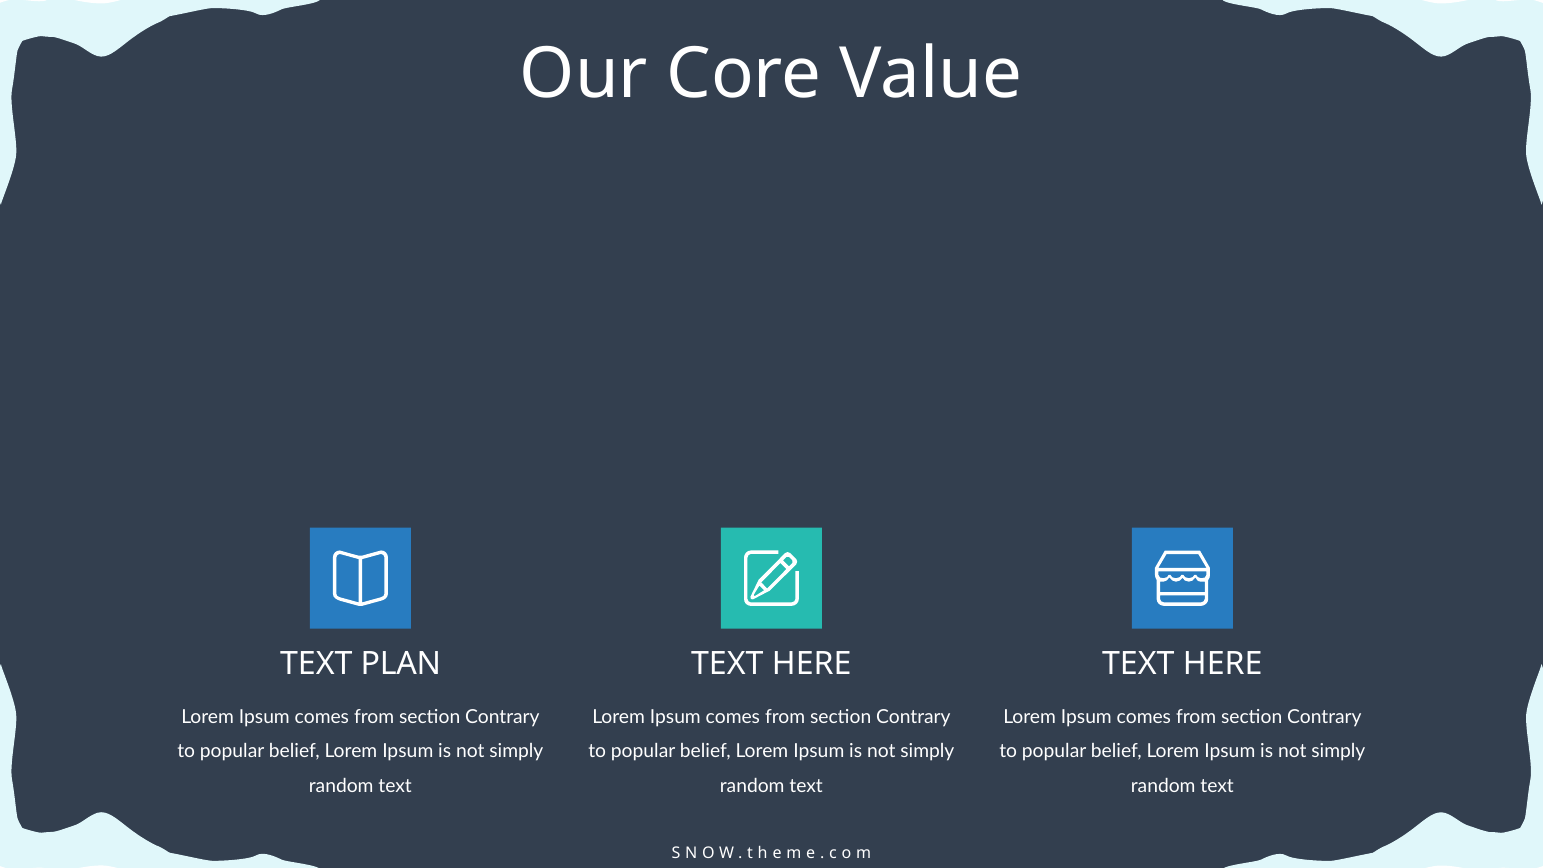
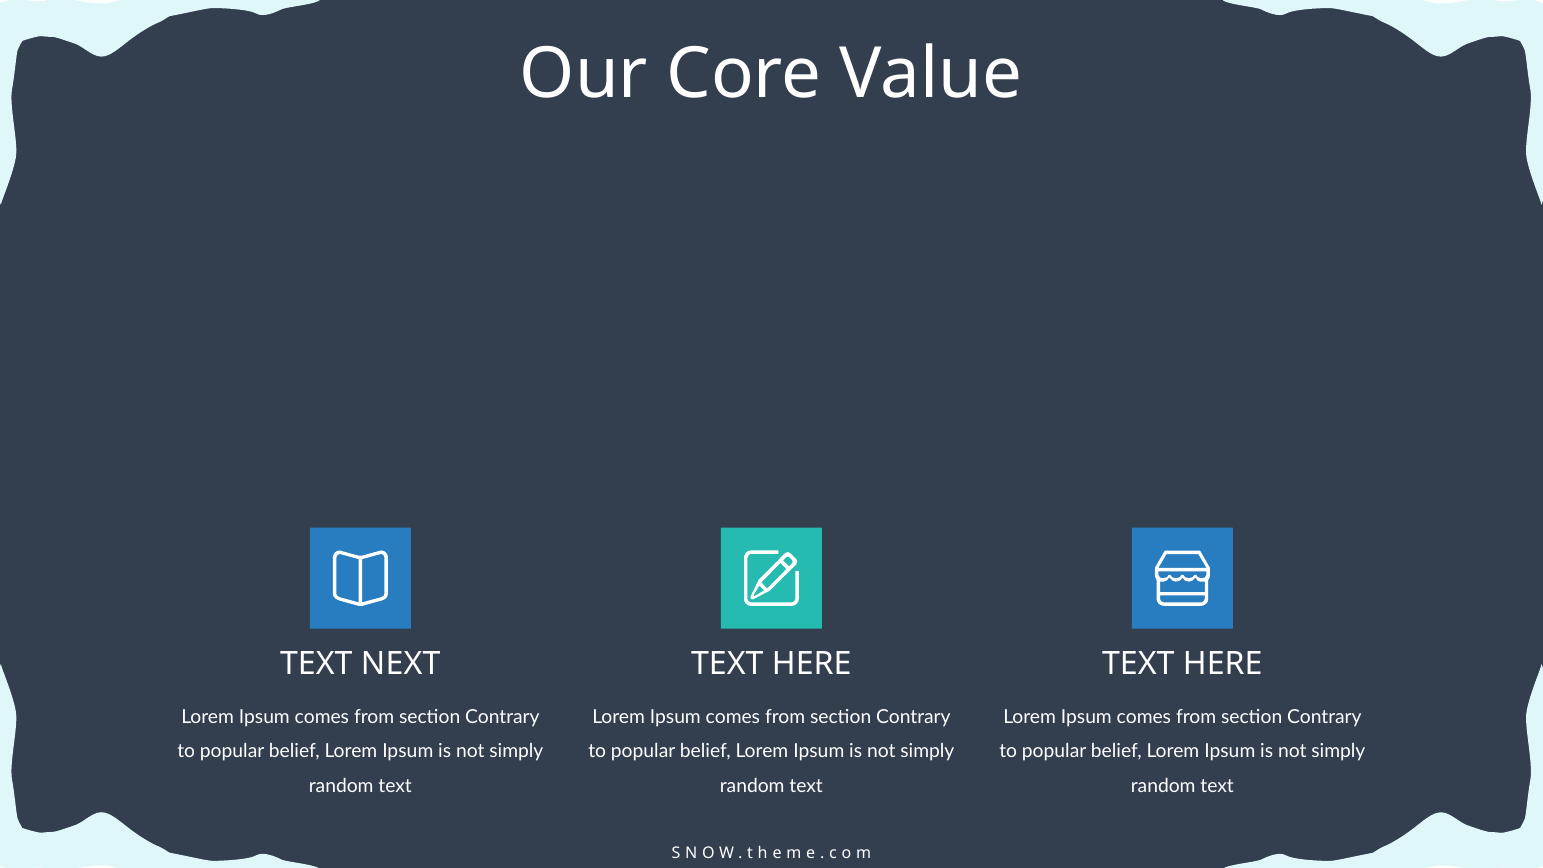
PLAN: PLAN -> NEXT (401, 663)
